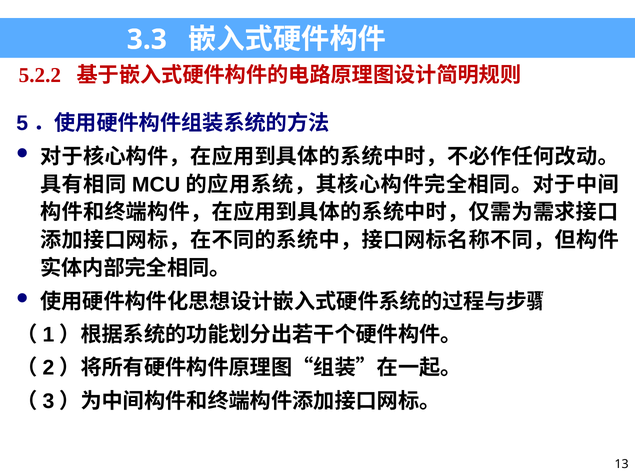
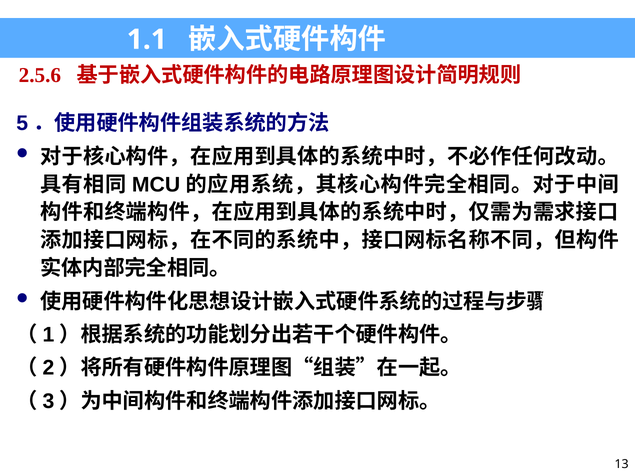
3.3: 3.3 -> 1.1 (147, 40)
5.2.2: 5.2.2 -> 2.5.6 (40, 75)
